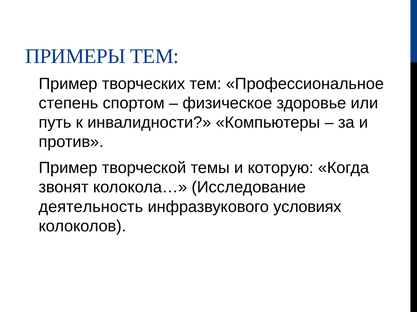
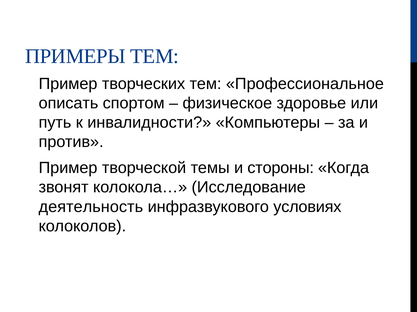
степень: степень -> описать (68, 103)
которую: которую -> стороны (281, 168)
